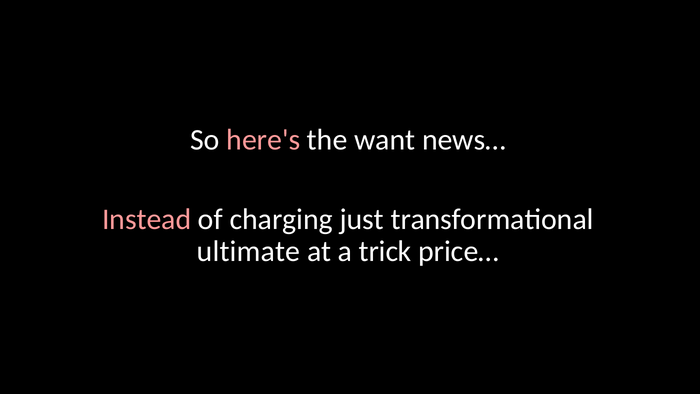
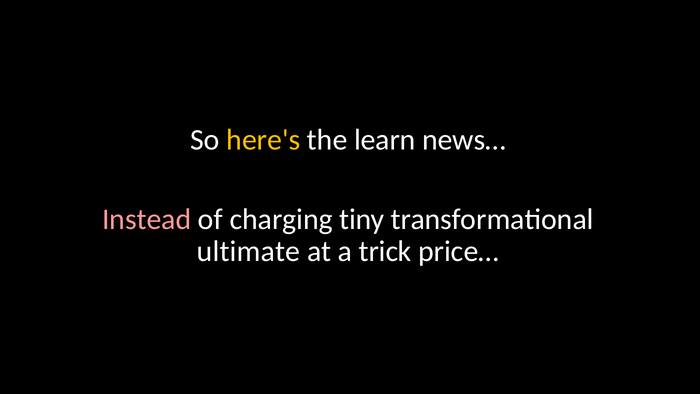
here's colour: pink -> yellow (263, 140)
want: want -> learn (385, 140)
just: just -> tiny (362, 219)
